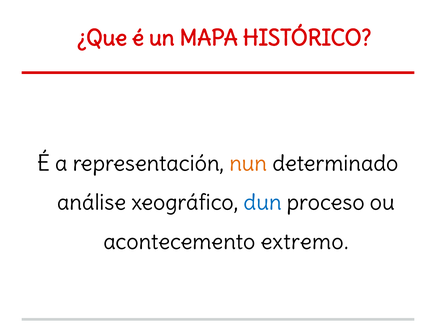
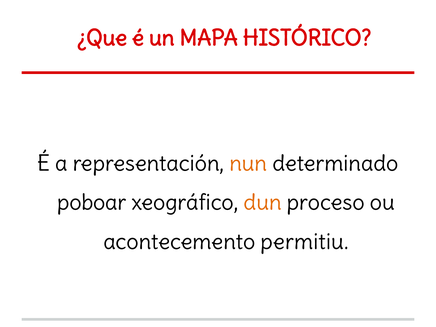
análise: análise -> poboar (92, 203)
dun colour: blue -> orange (263, 203)
extremo: extremo -> permitiu (305, 242)
